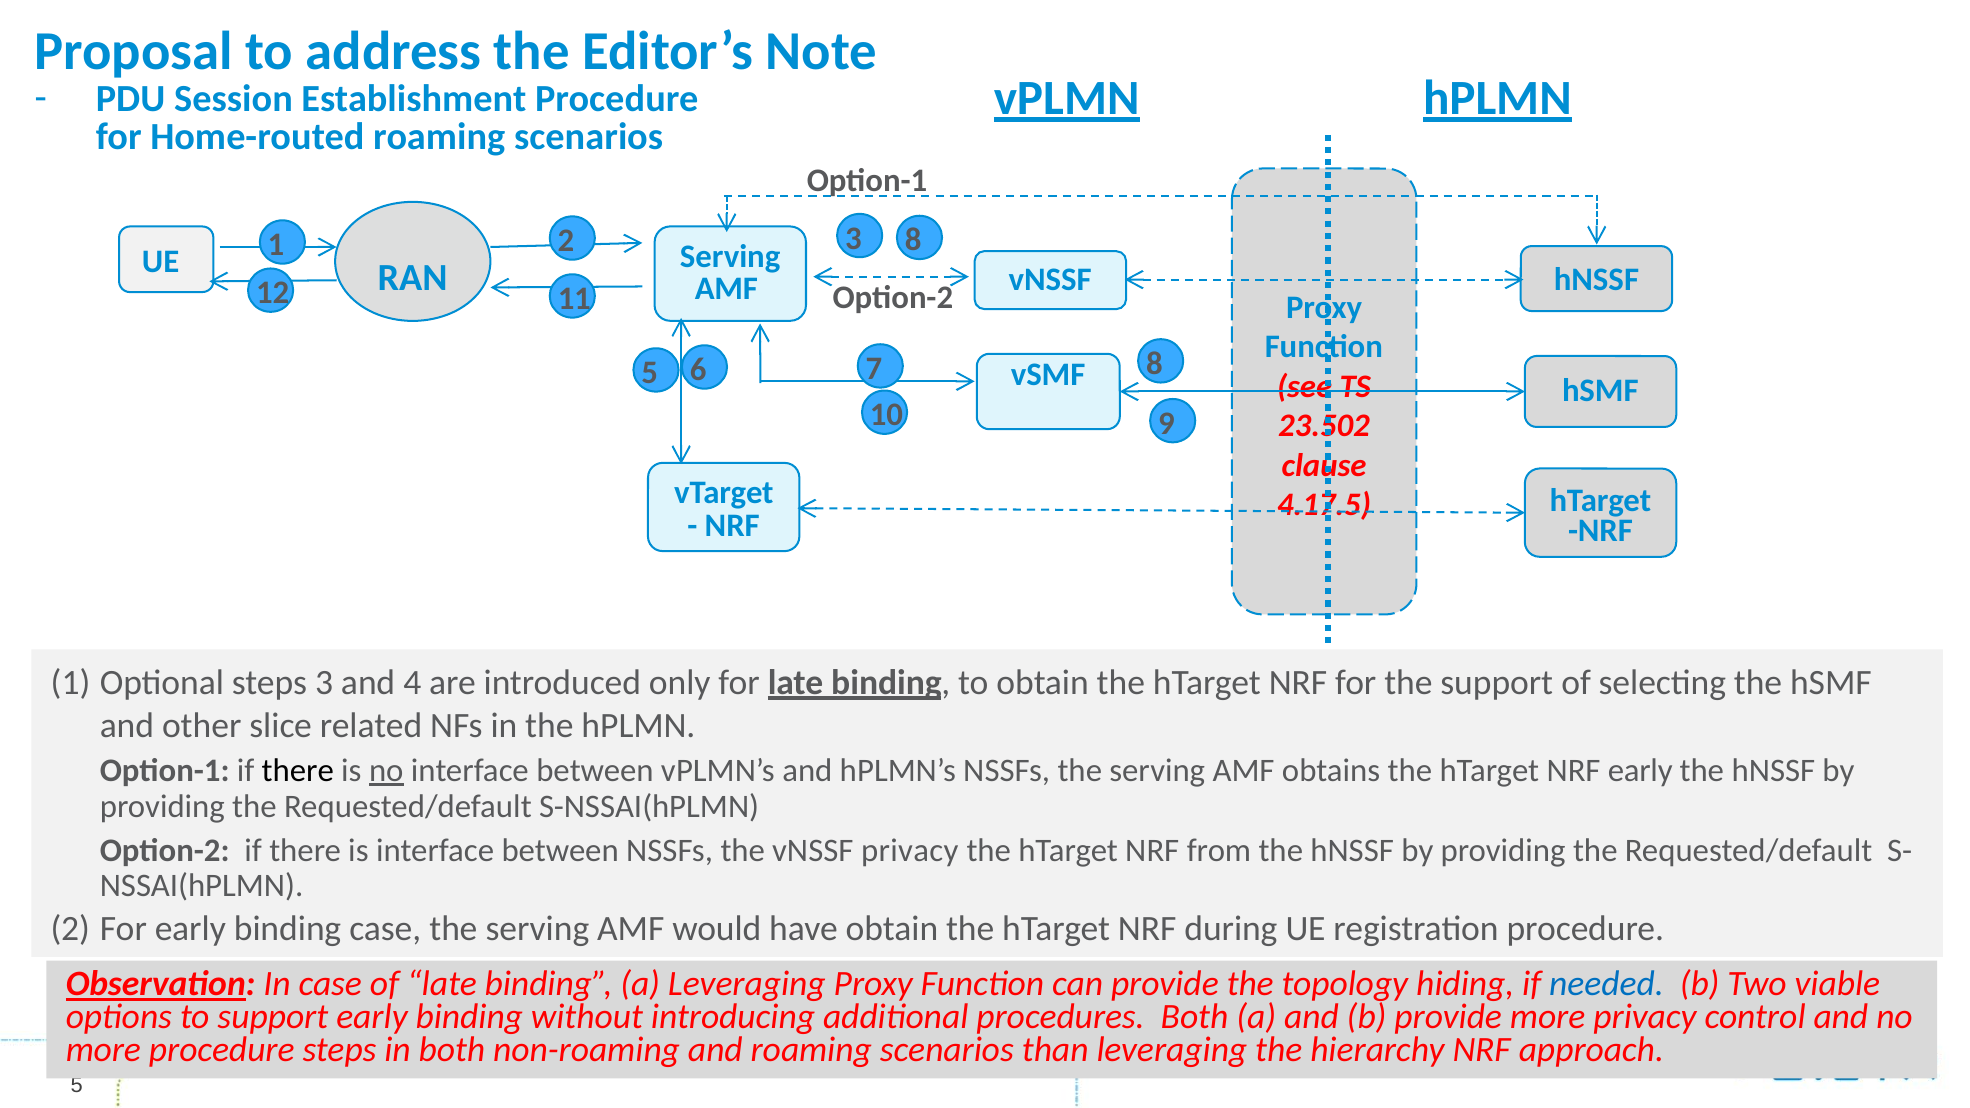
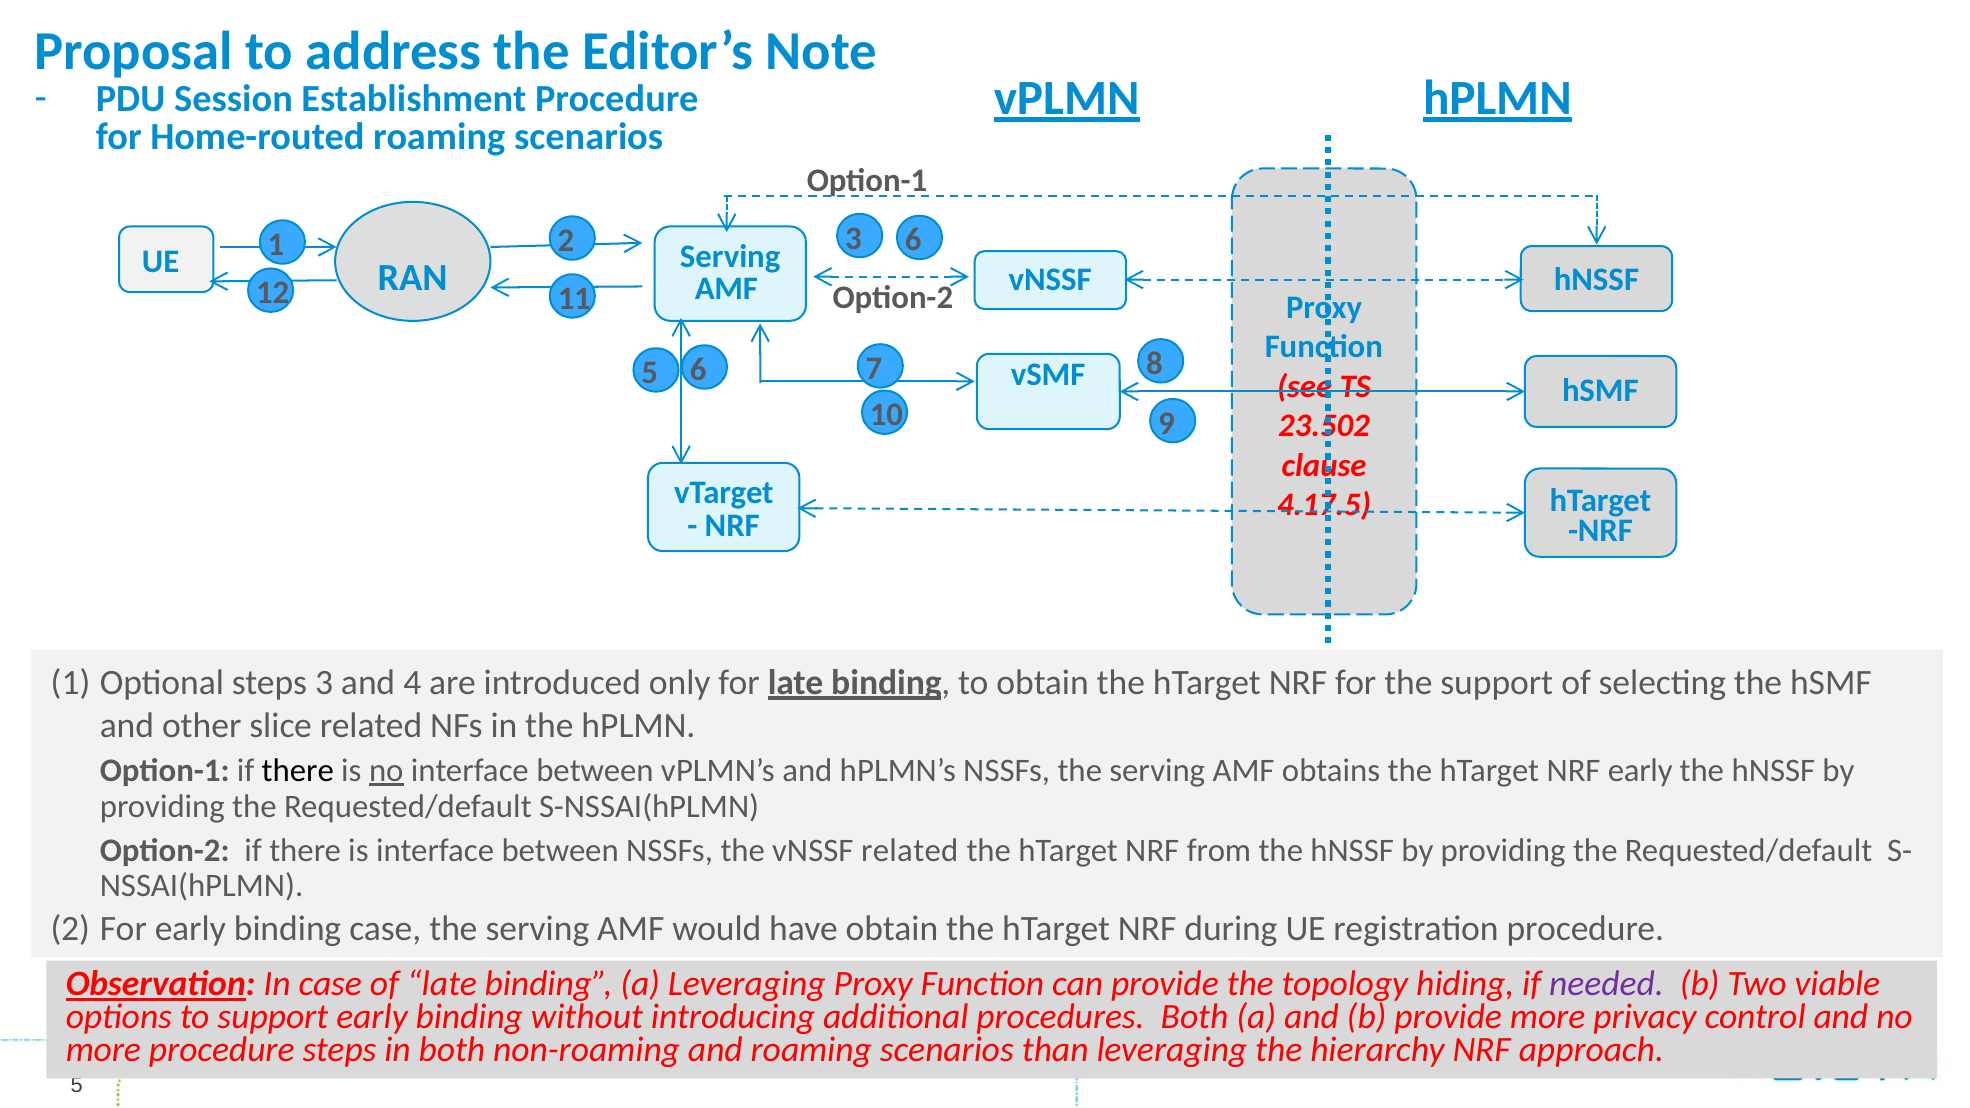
3 8: 8 -> 6 (913, 240)
vNSSF privacy: privacy -> related (910, 850)
needed colour: blue -> purple (1606, 984)
